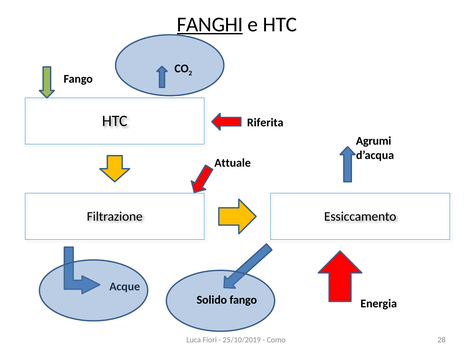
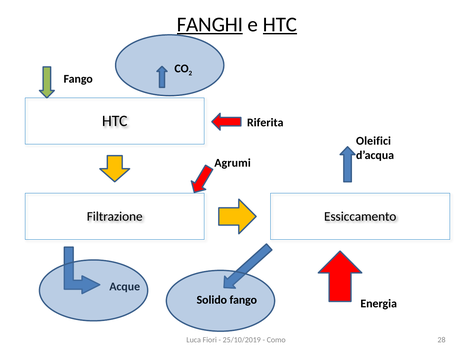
HTC underline: none -> present (280, 25)
Agrumi: Agrumi -> Oleifici (374, 141)
Attuale: Attuale -> Agrumi (233, 163)
